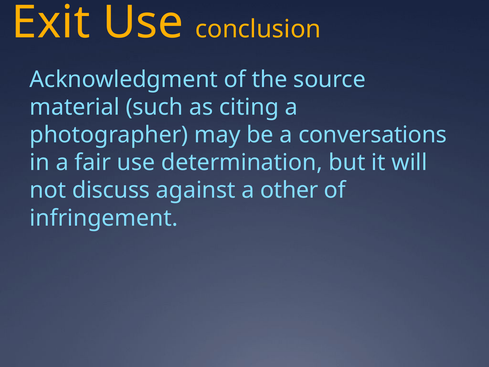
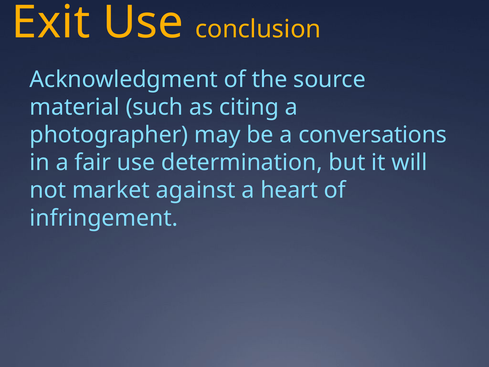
discuss: discuss -> market (111, 190)
other: other -> heart (289, 190)
